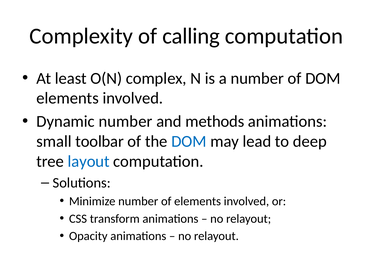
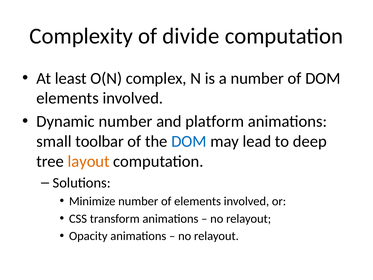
calling: calling -> divide (191, 36)
methods: methods -> platform (215, 121)
layout colour: blue -> orange (89, 161)
